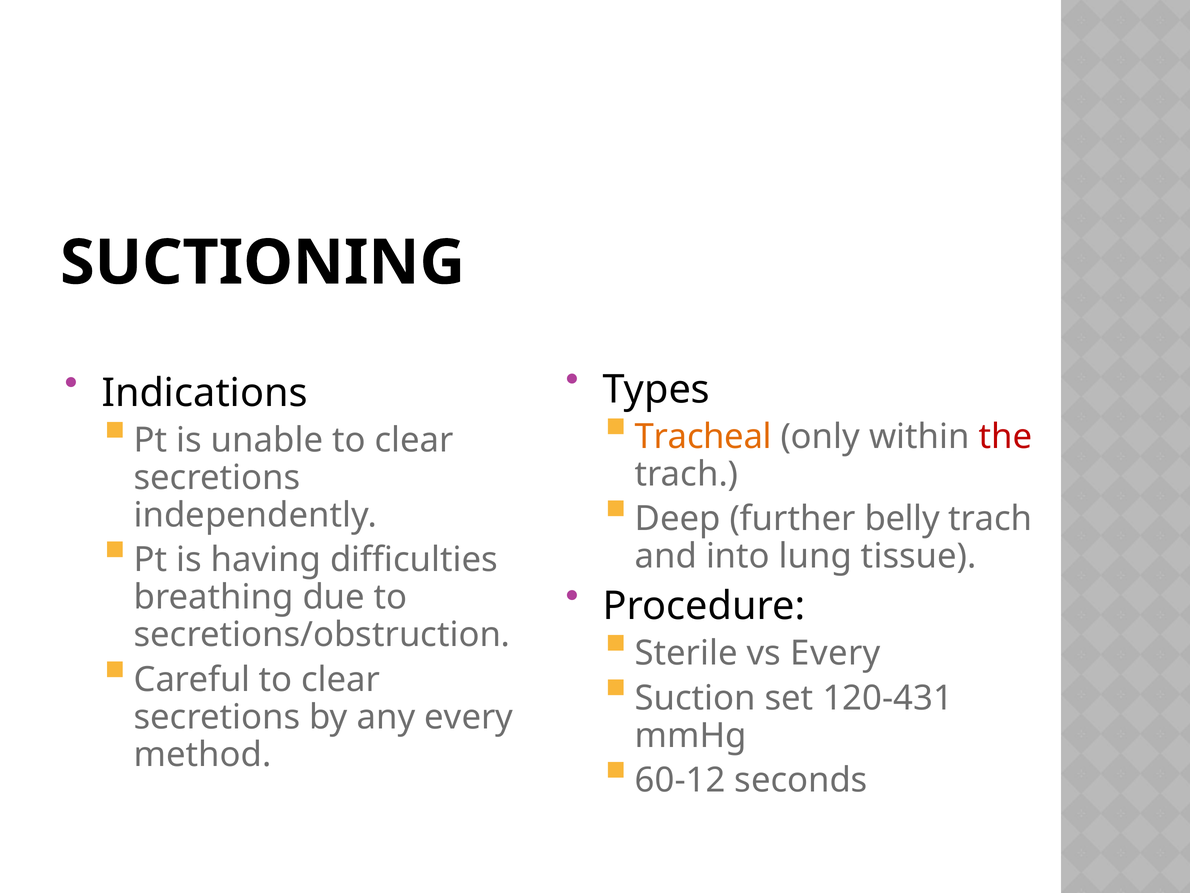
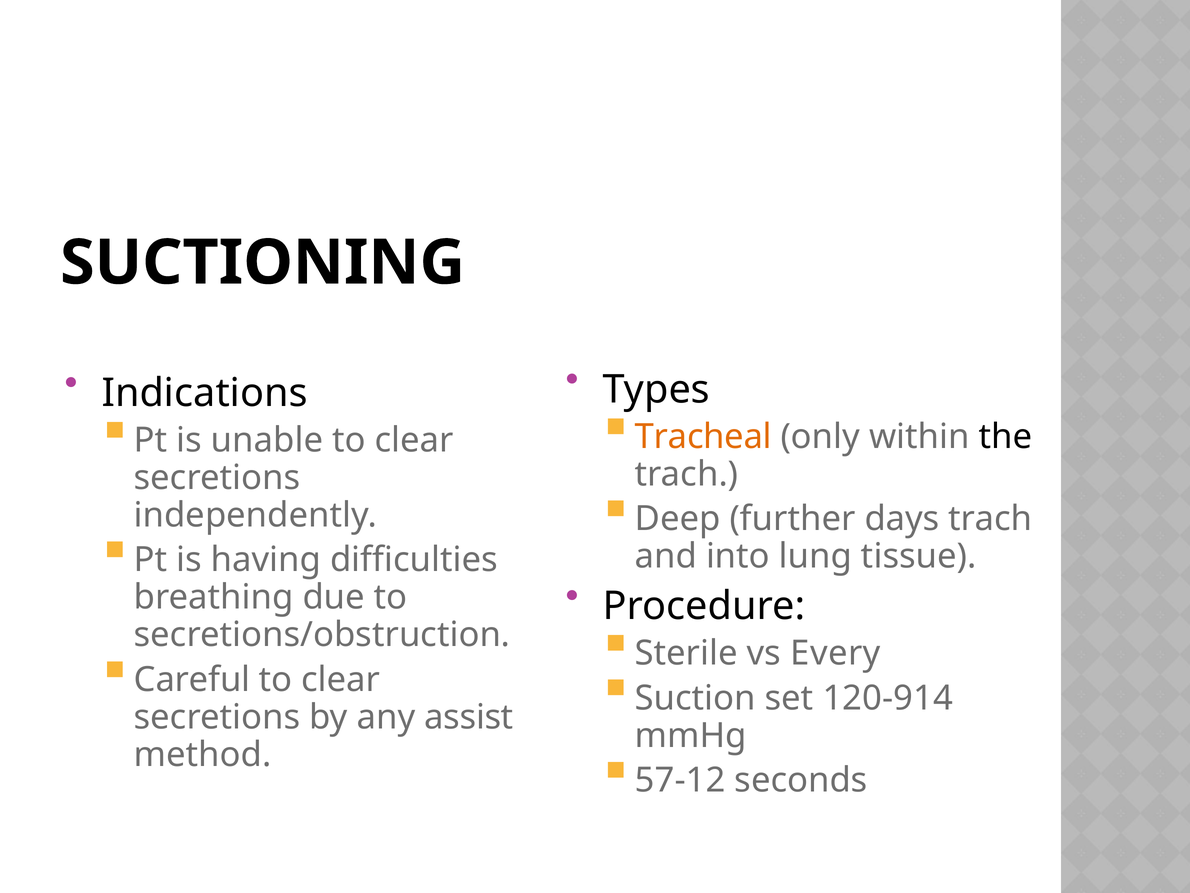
the colour: red -> black (1005, 436)
belly: belly -> days (902, 519)
120-431: 120-431 -> 120-914 (888, 698)
any every: every -> assist (469, 717)
60-12: 60-12 -> 57-12 (680, 780)
